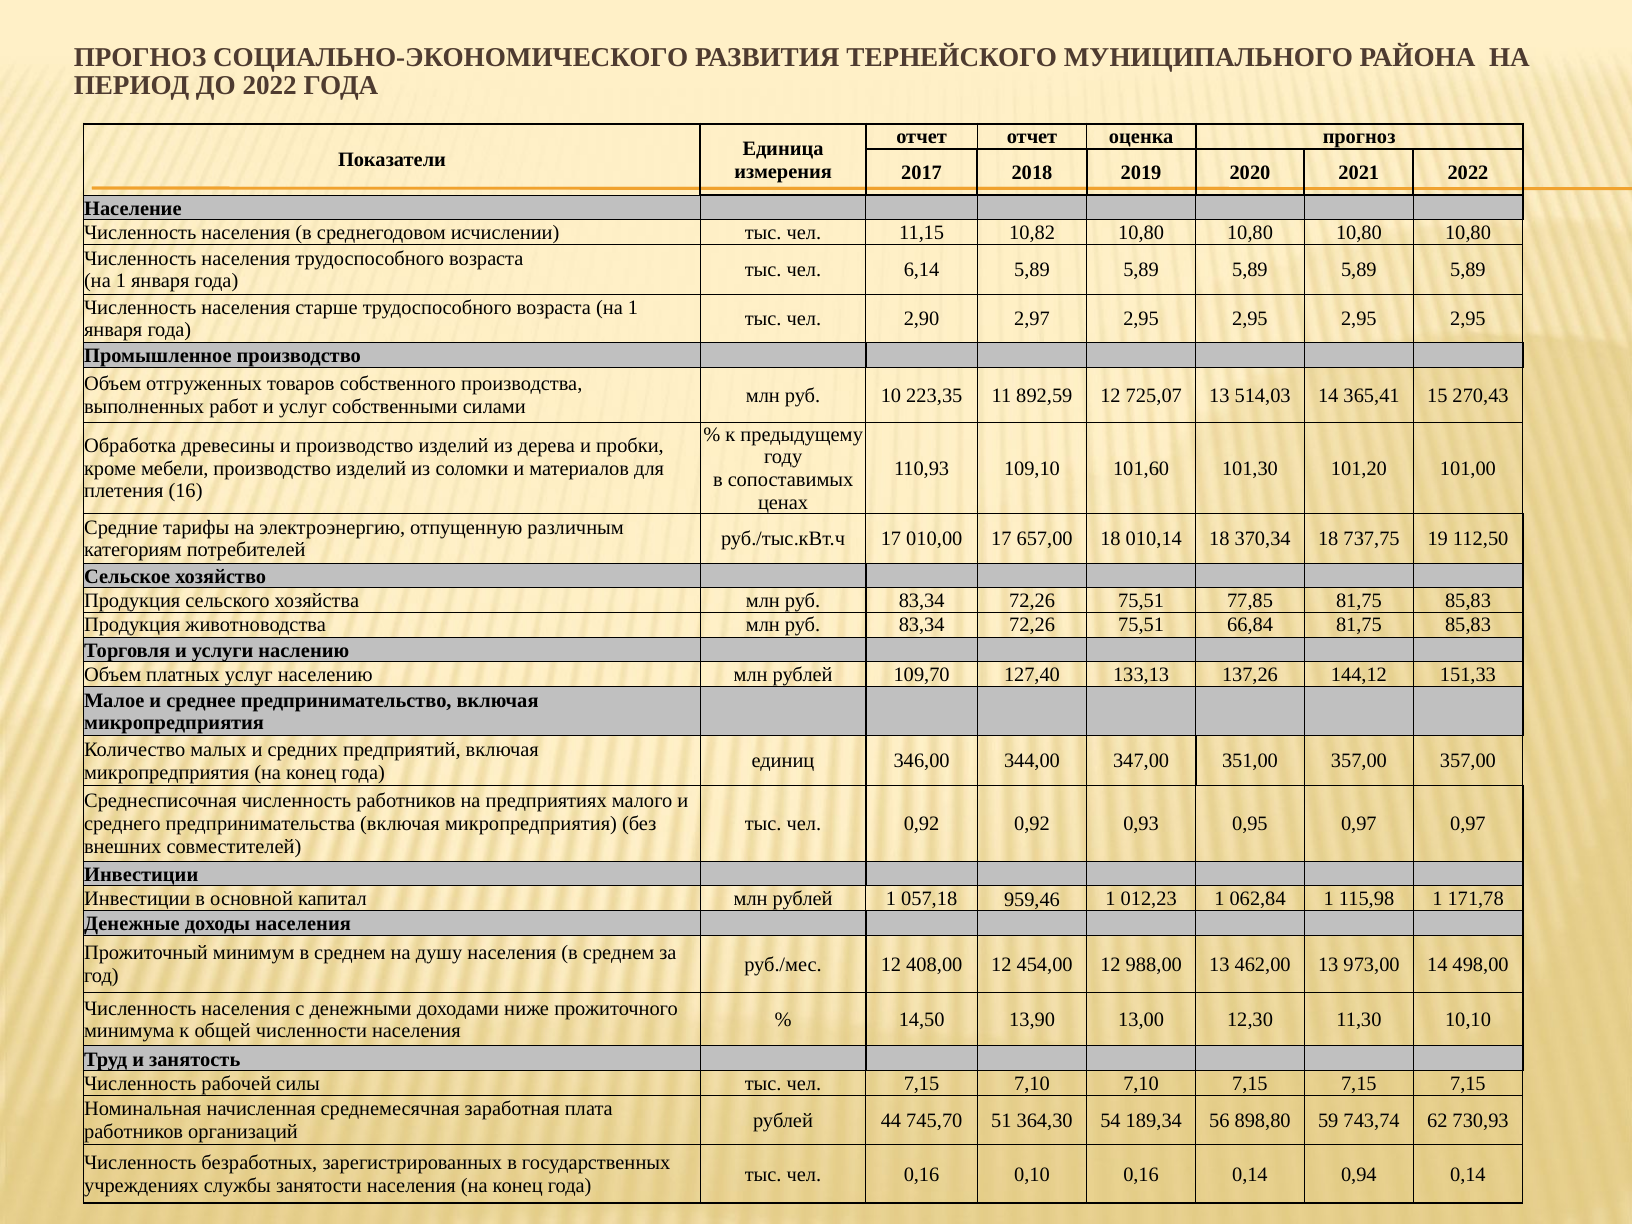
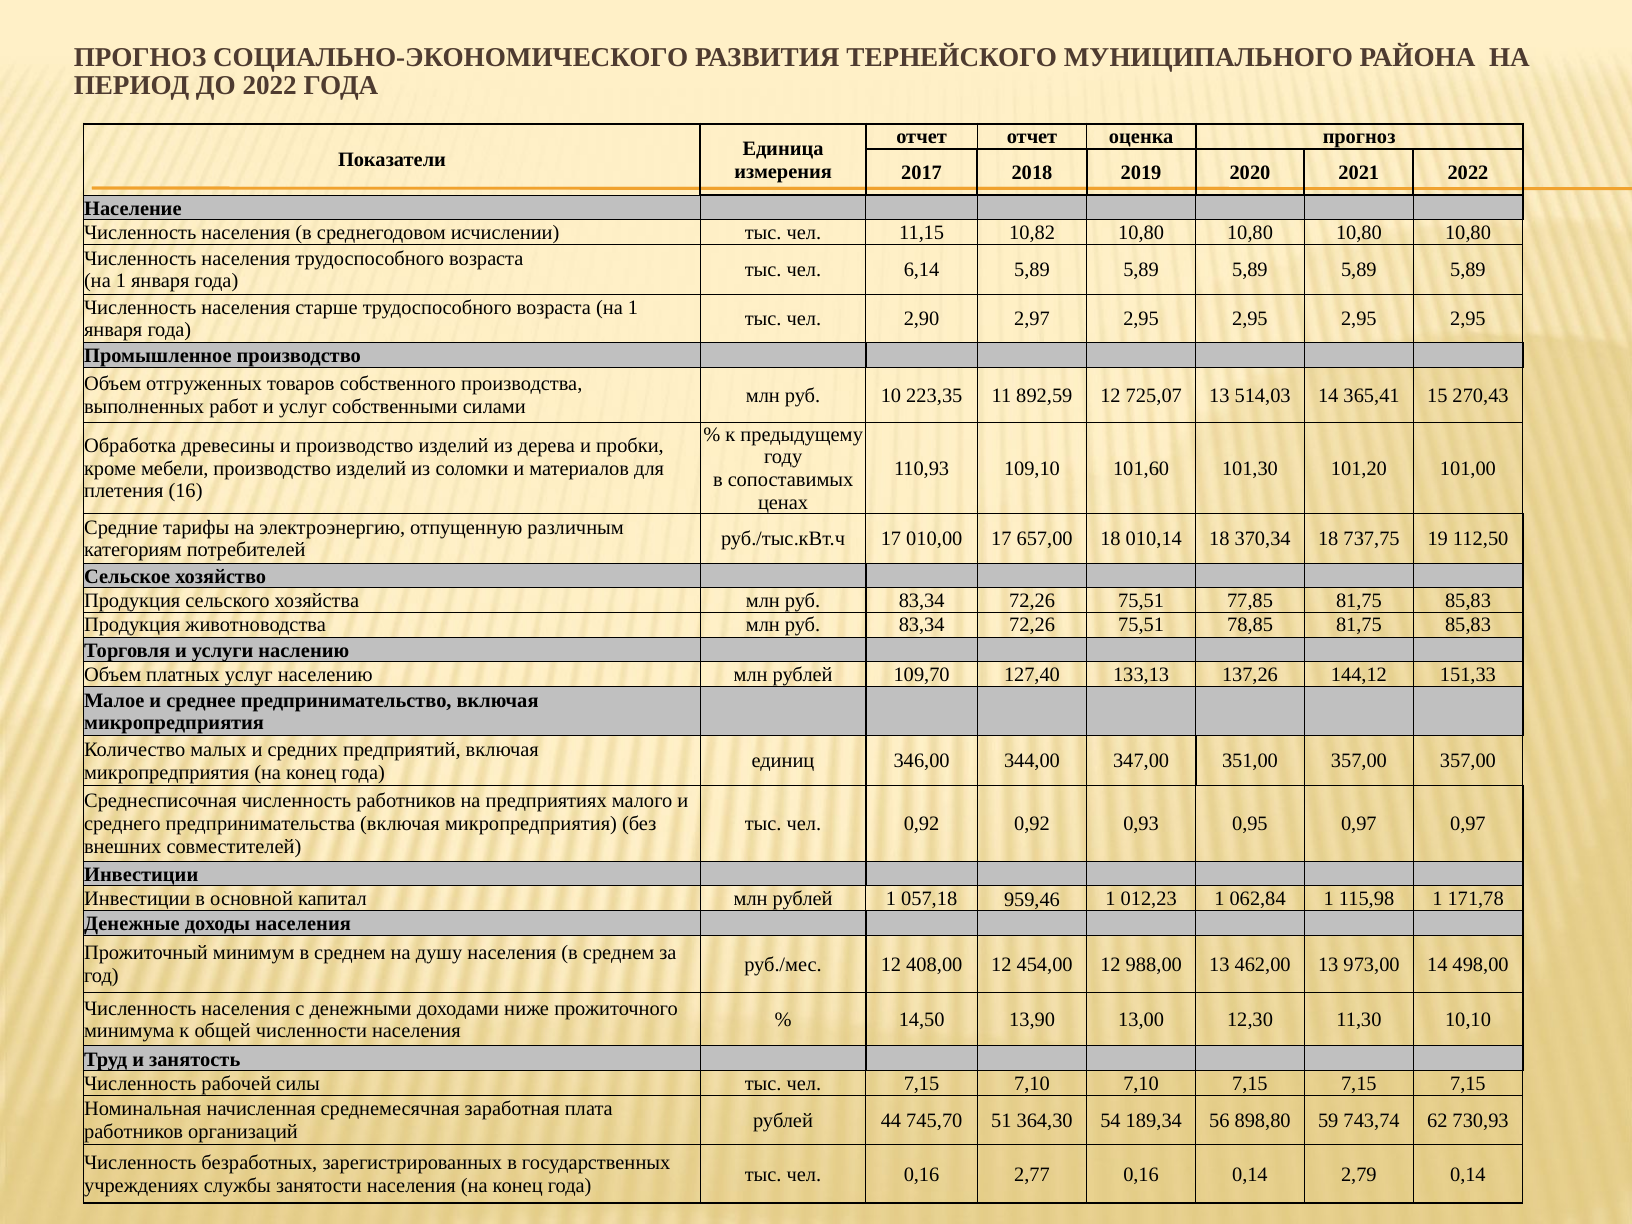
66,84: 66,84 -> 78,85 (1250, 625)
0,10: 0,10 -> 2,77 (1032, 1174)
0,94: 0,94 -> 2,79 (1359, 1174)
